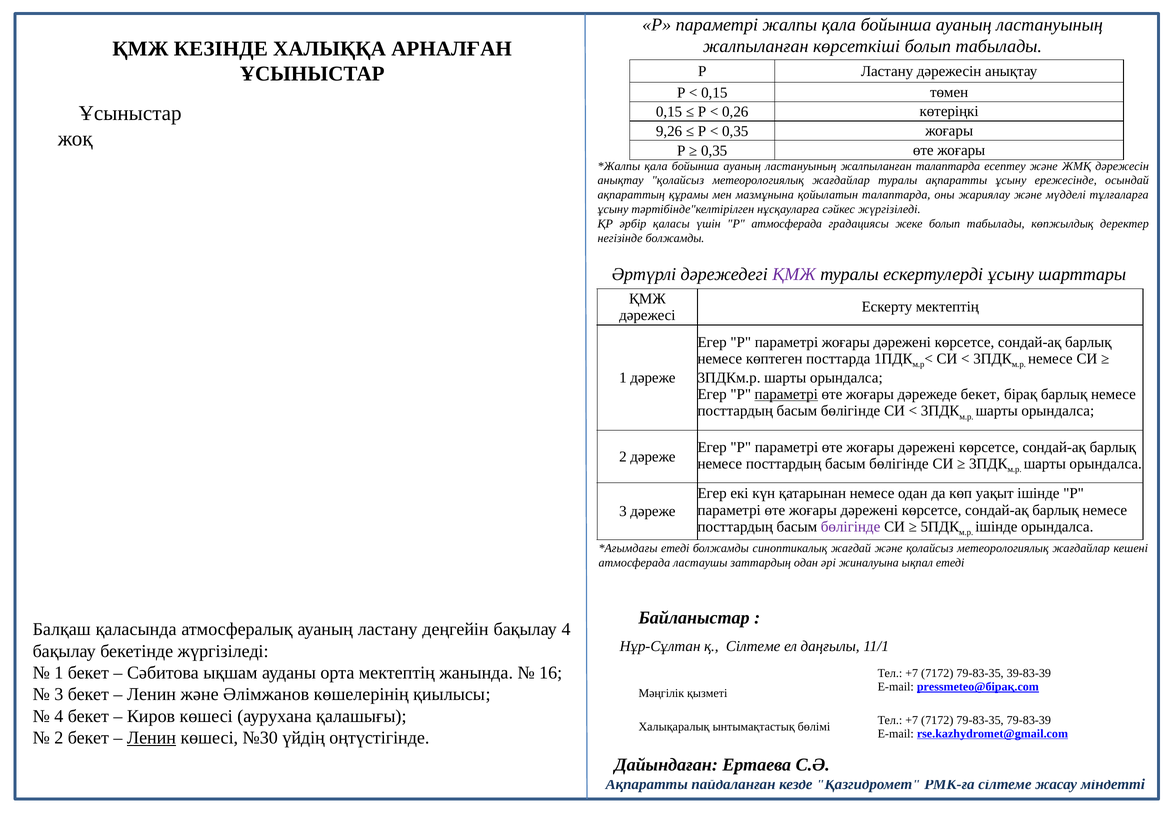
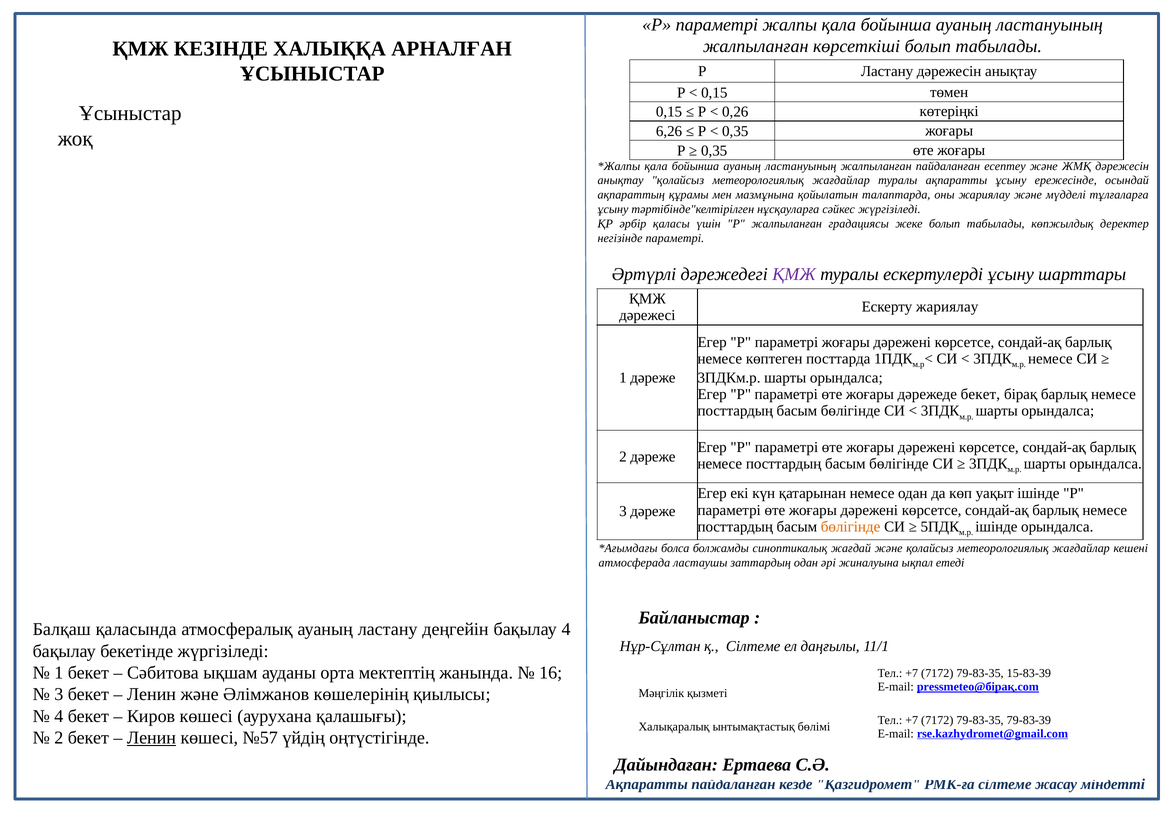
9,26: 9,26 -> 6,26 (669, 131)
жалпыланған талаптарда: талаптарда -> пайдаланған (948, 166)
Р атмосферада: атмосферада -> жалпыланған (787, 224)
негізінде болжамды: болжамды -> параметрі (675, 238)
Ескерту мектептің: мектептің -> жариялау (947, 307)
параметрі underline: present -> none (786, 394)
бөлігінде colour: purple -> orange (851, 527)
етеді: етеді -> болса (675, 548)
39-83-39: 39-83-39 -> 15-83-39 (1029, 673)
№30: №30 -> №57 (260, 738)
